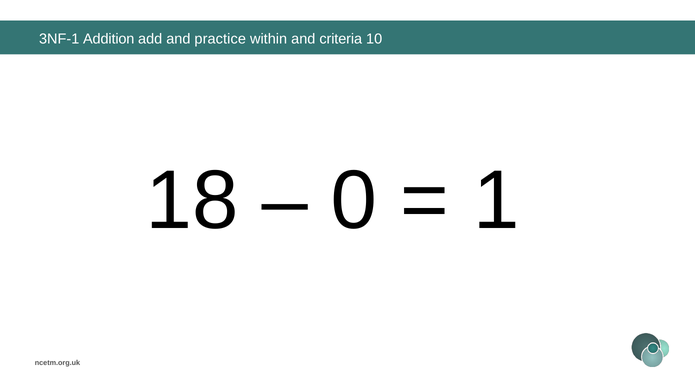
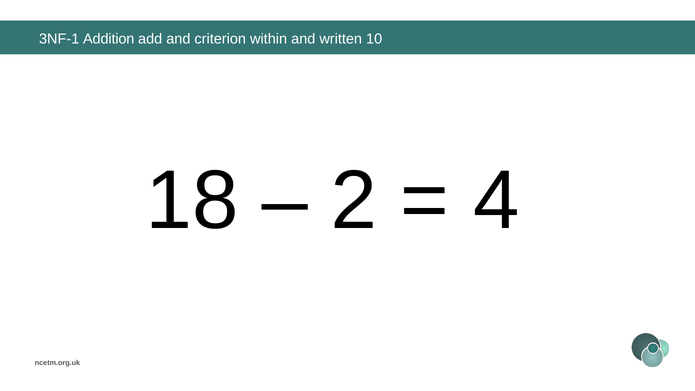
practice: practice -> criterion (220, 39)
criteria: criteria -> written (341, 39)
0: 0 -> 2 (354, 201)
1: 1 -> 4 (496, 201)
